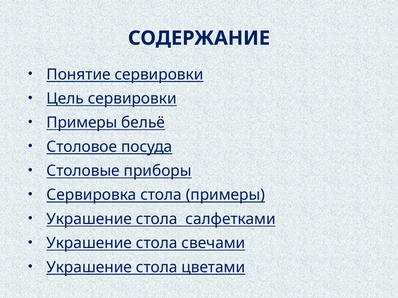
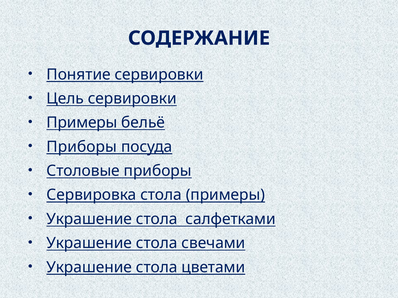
Столовое: Столовое -> Приборы (82, 147)
